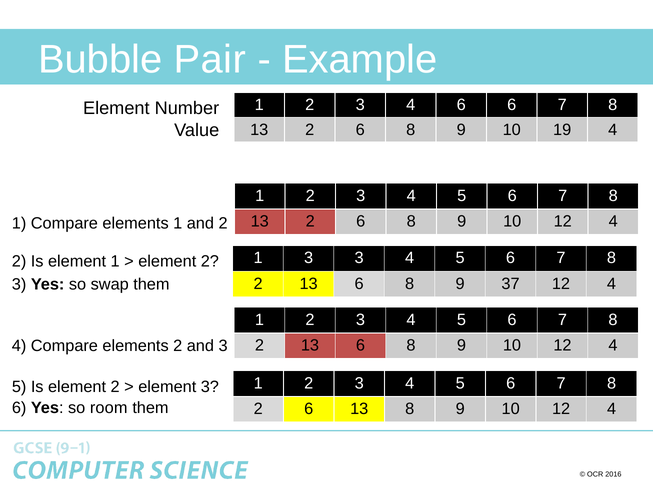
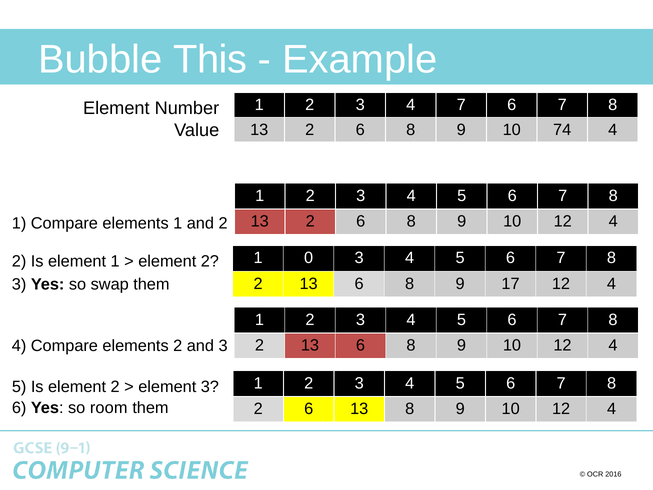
Pair: Pair -> This (210, 59)
4 6: 6 -> 7 (461, 105)
19: 19 -> 74 (562, 130)
1 3: 3 -> 0 (309, 258)
37: 37 -> 17 (511, 283)
